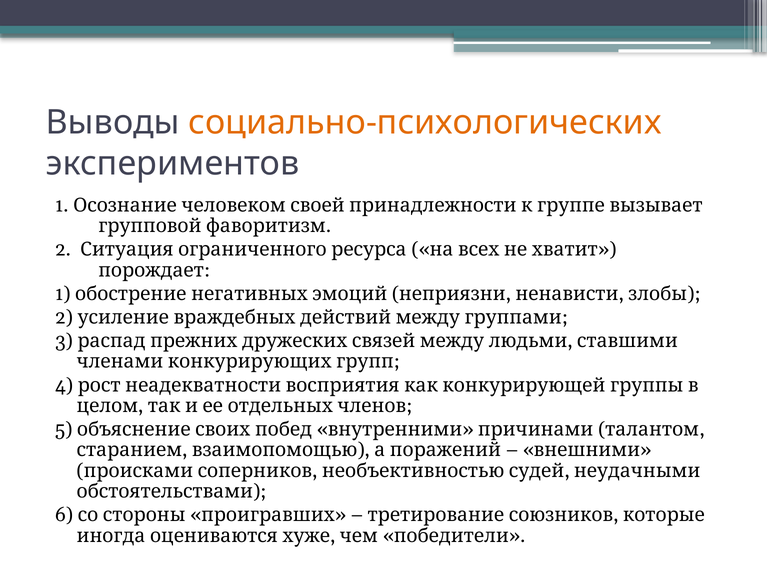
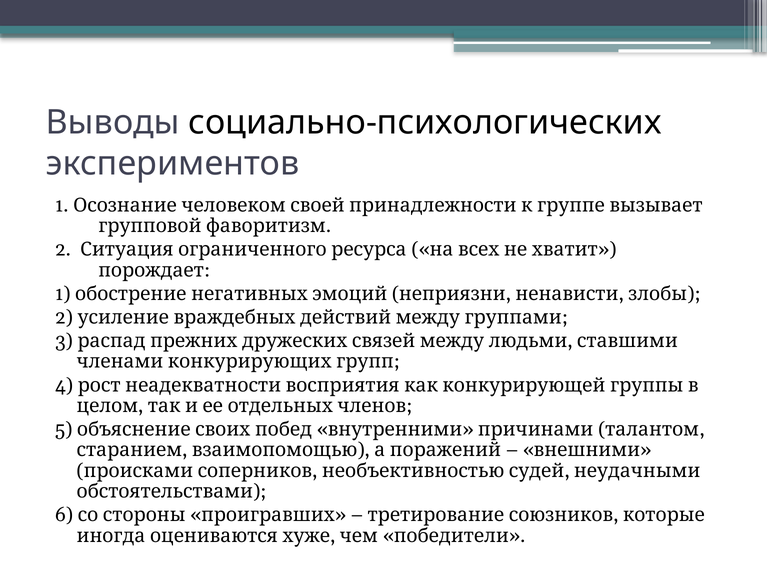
социально-психологических colour: orange -> black (425, 123)
